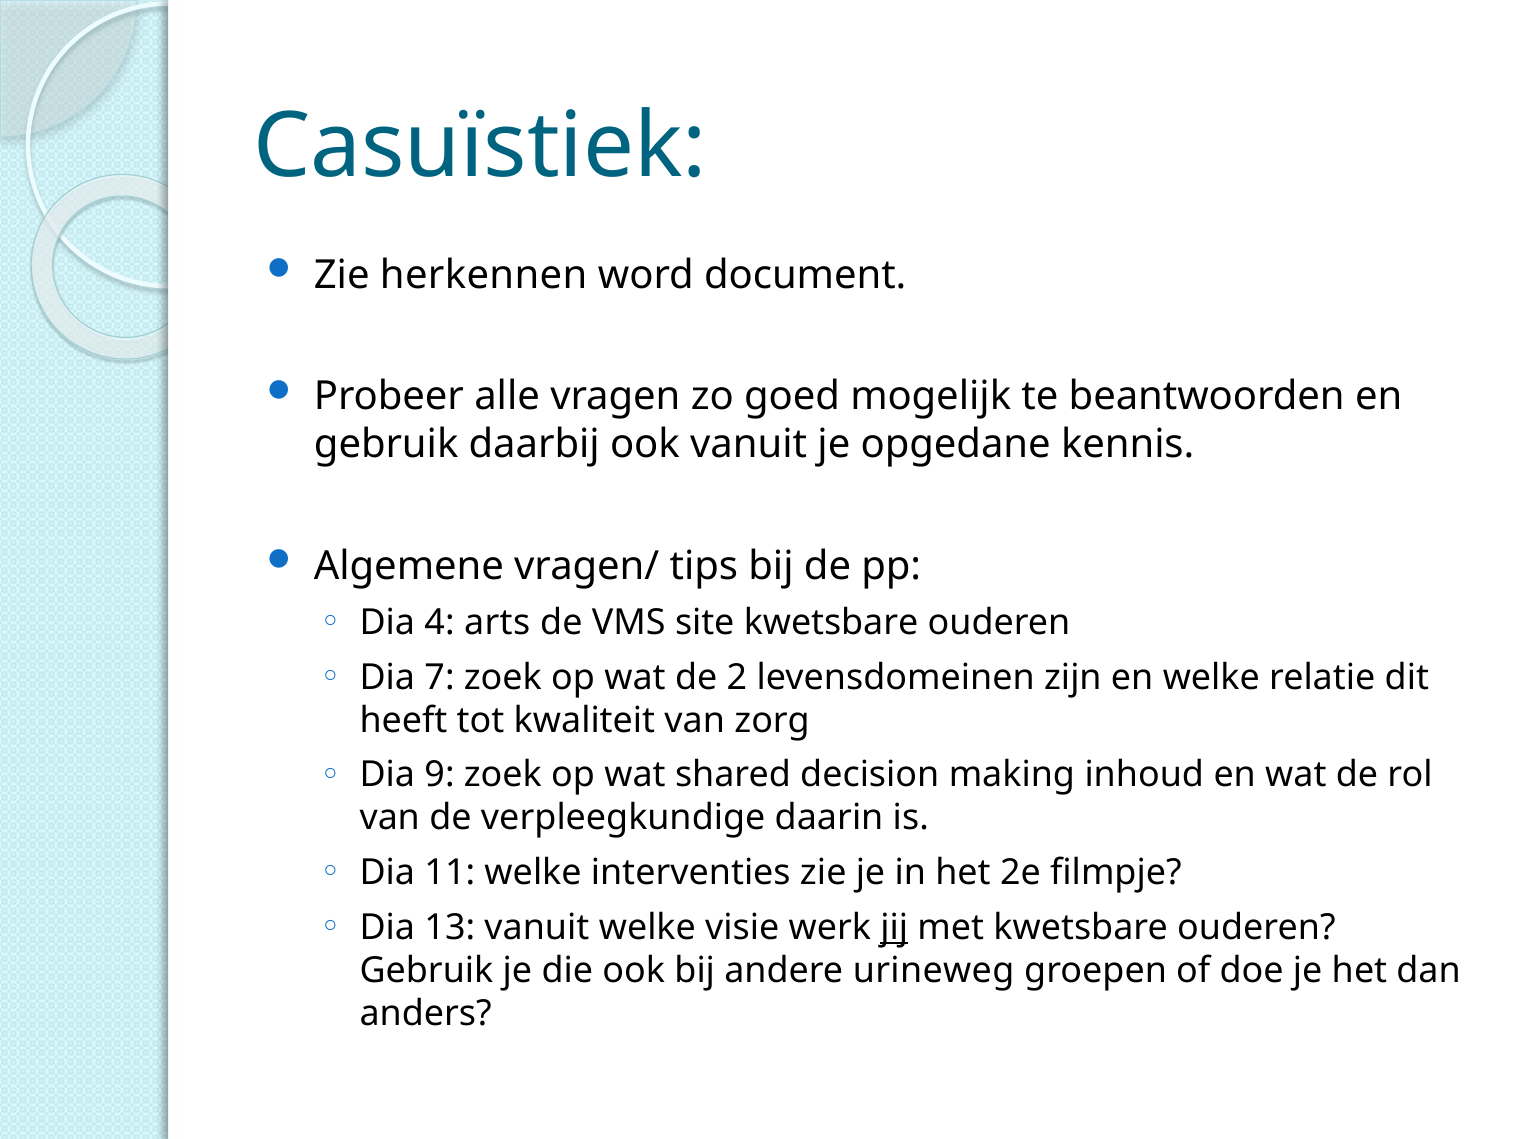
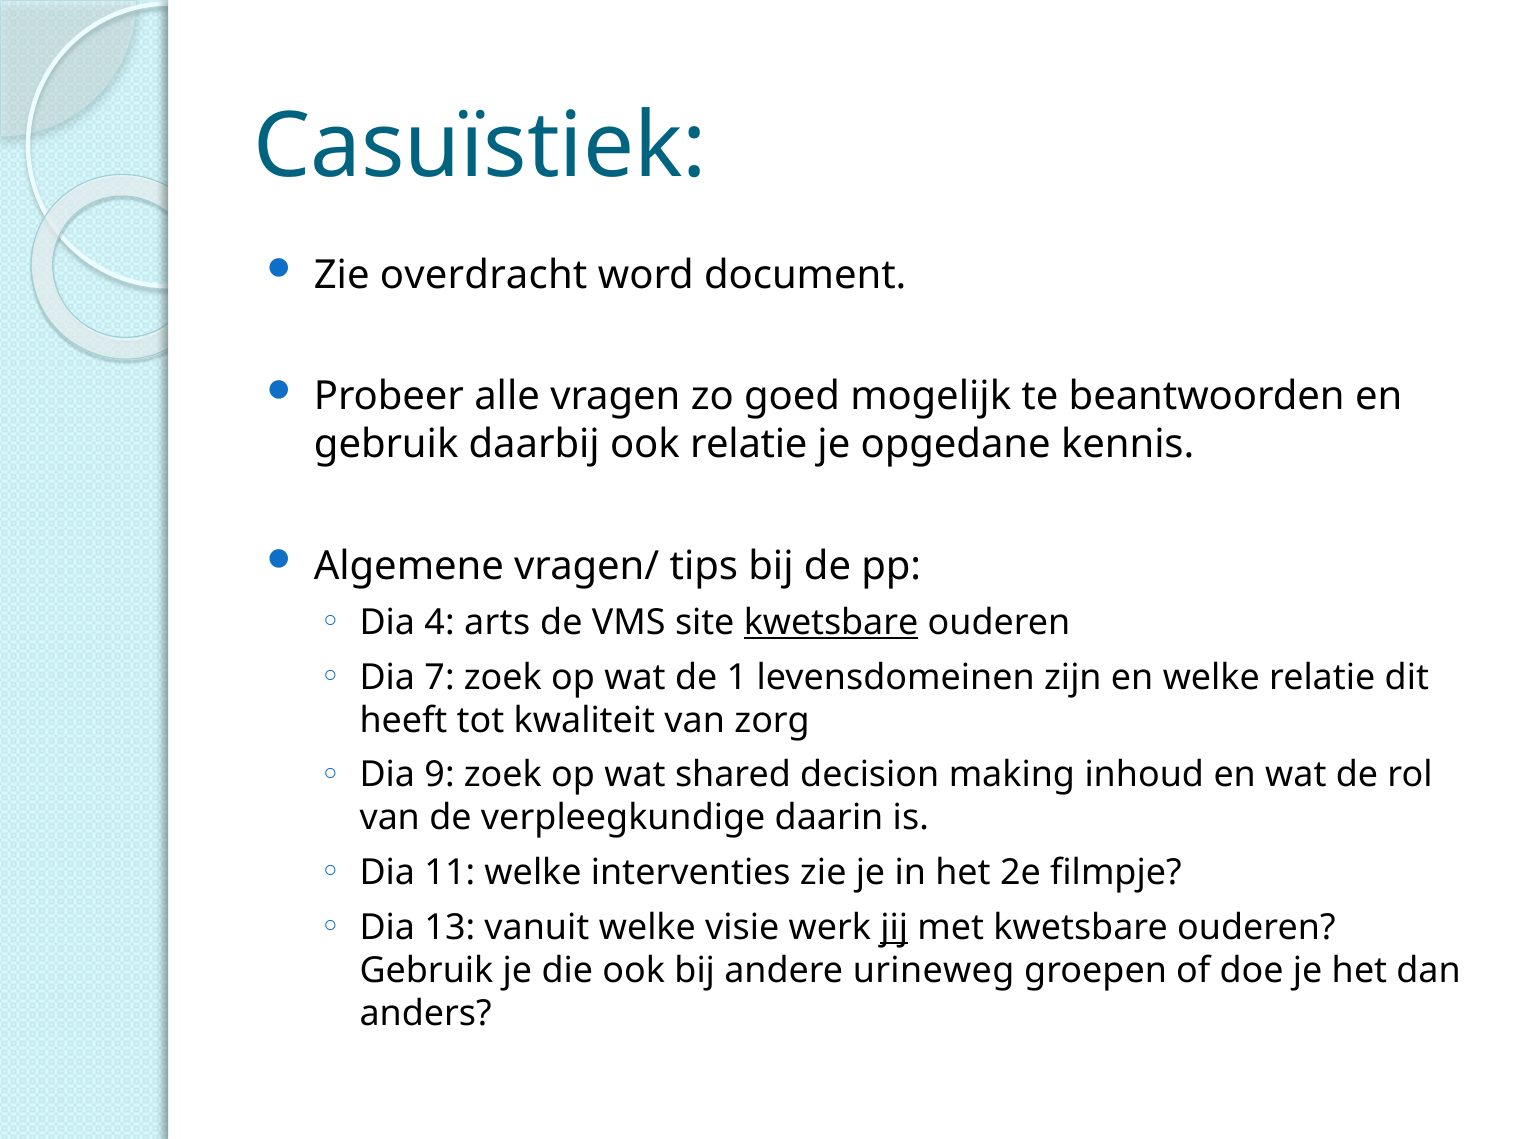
herkennen: herkennen -> overdracht (484, 275)
ook vanuit: vanuit -> relatie (749, 444)
kwetsbare underline: none -> present (831, 622)
2: 2 -> 1 (737, 677)
